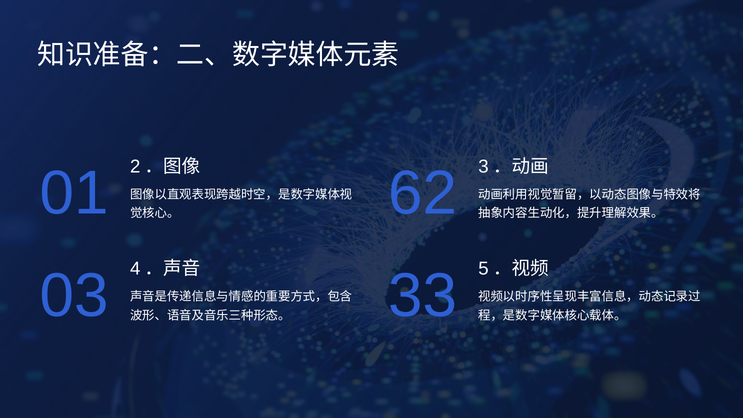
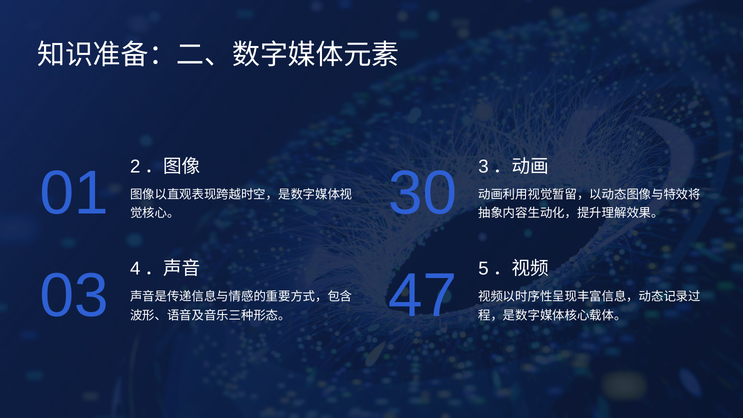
62: 62 -> 30 (423, 193)
33: 33 -> 47 (423, 296)
